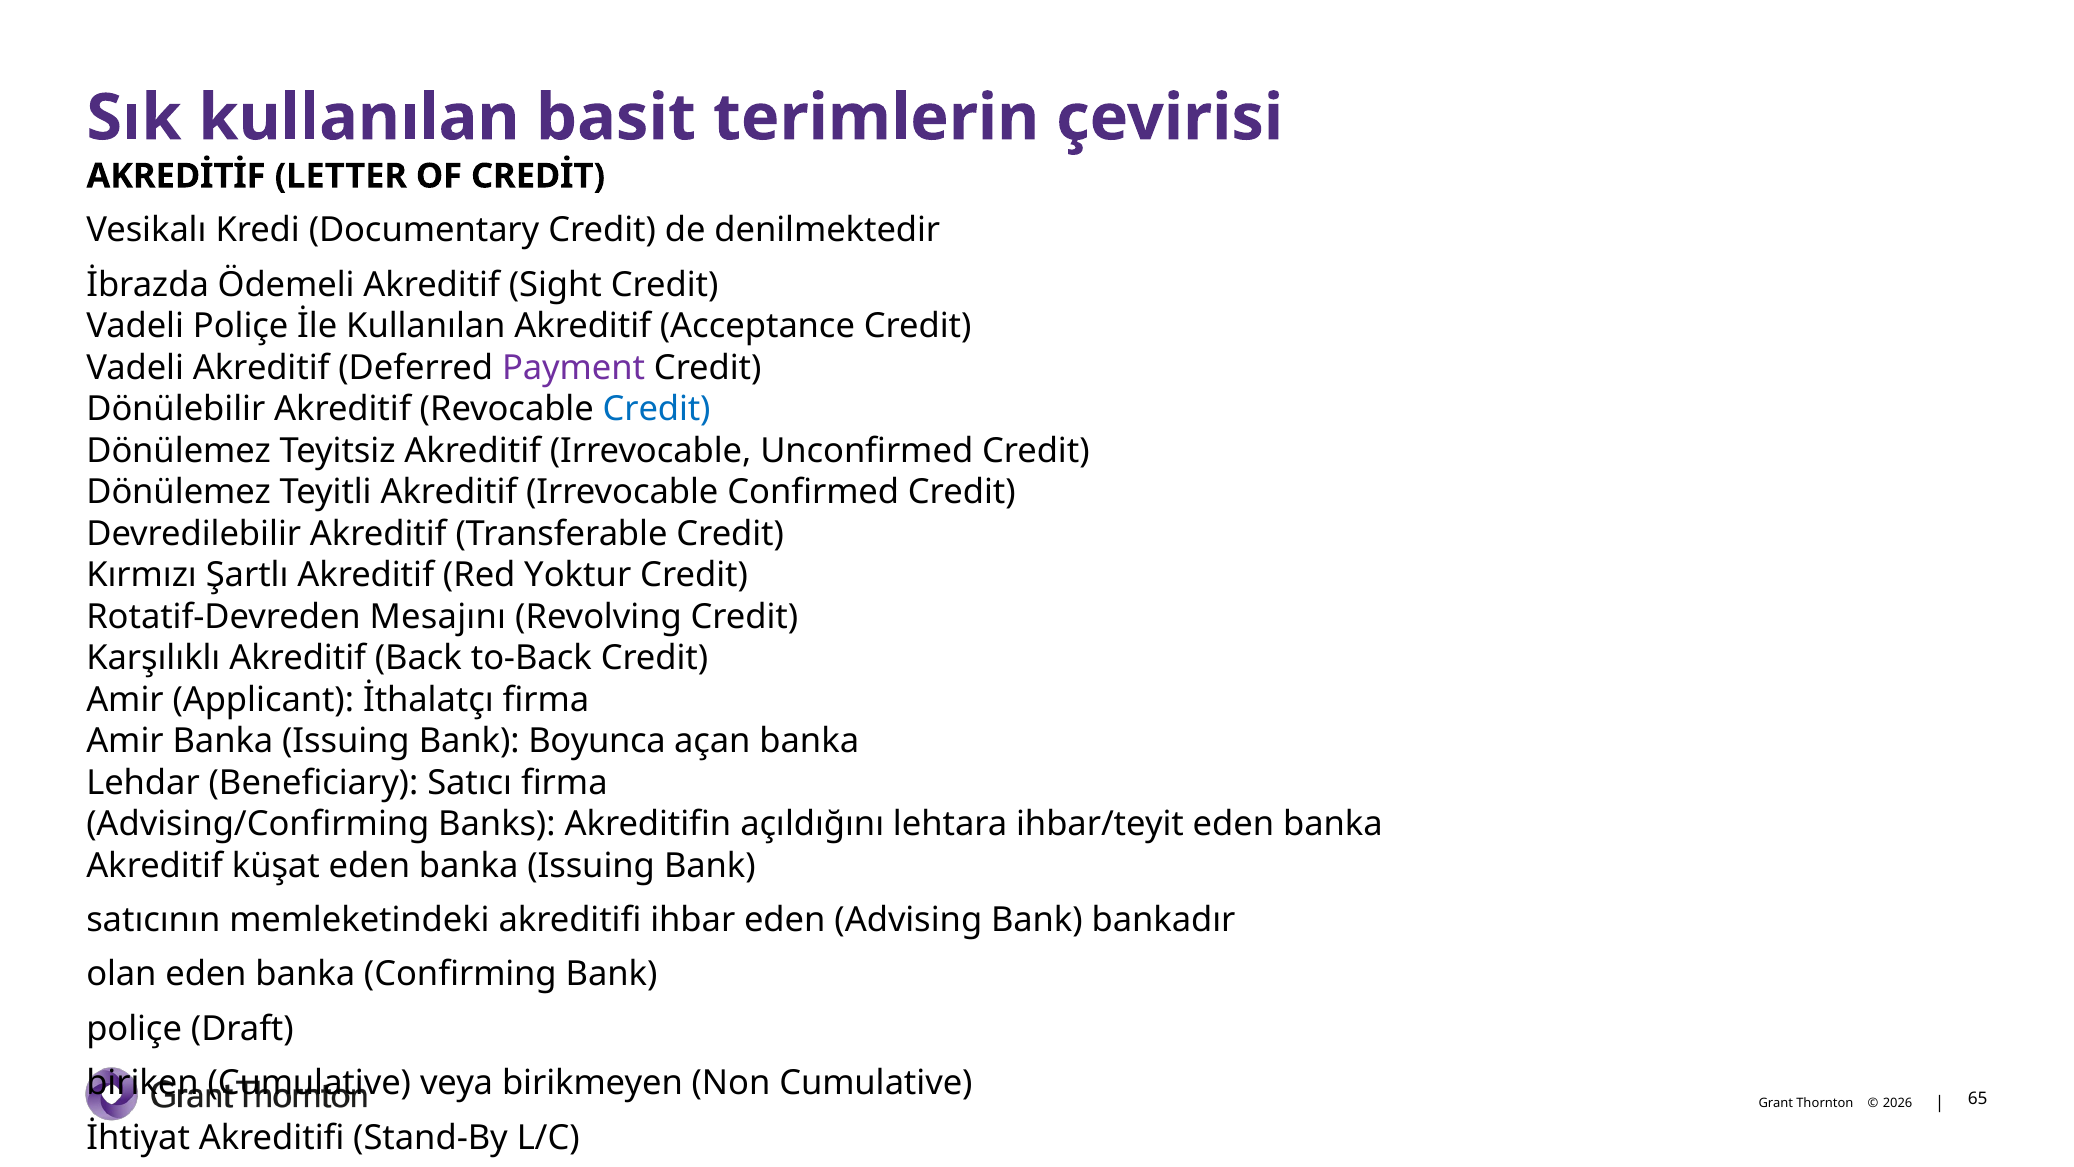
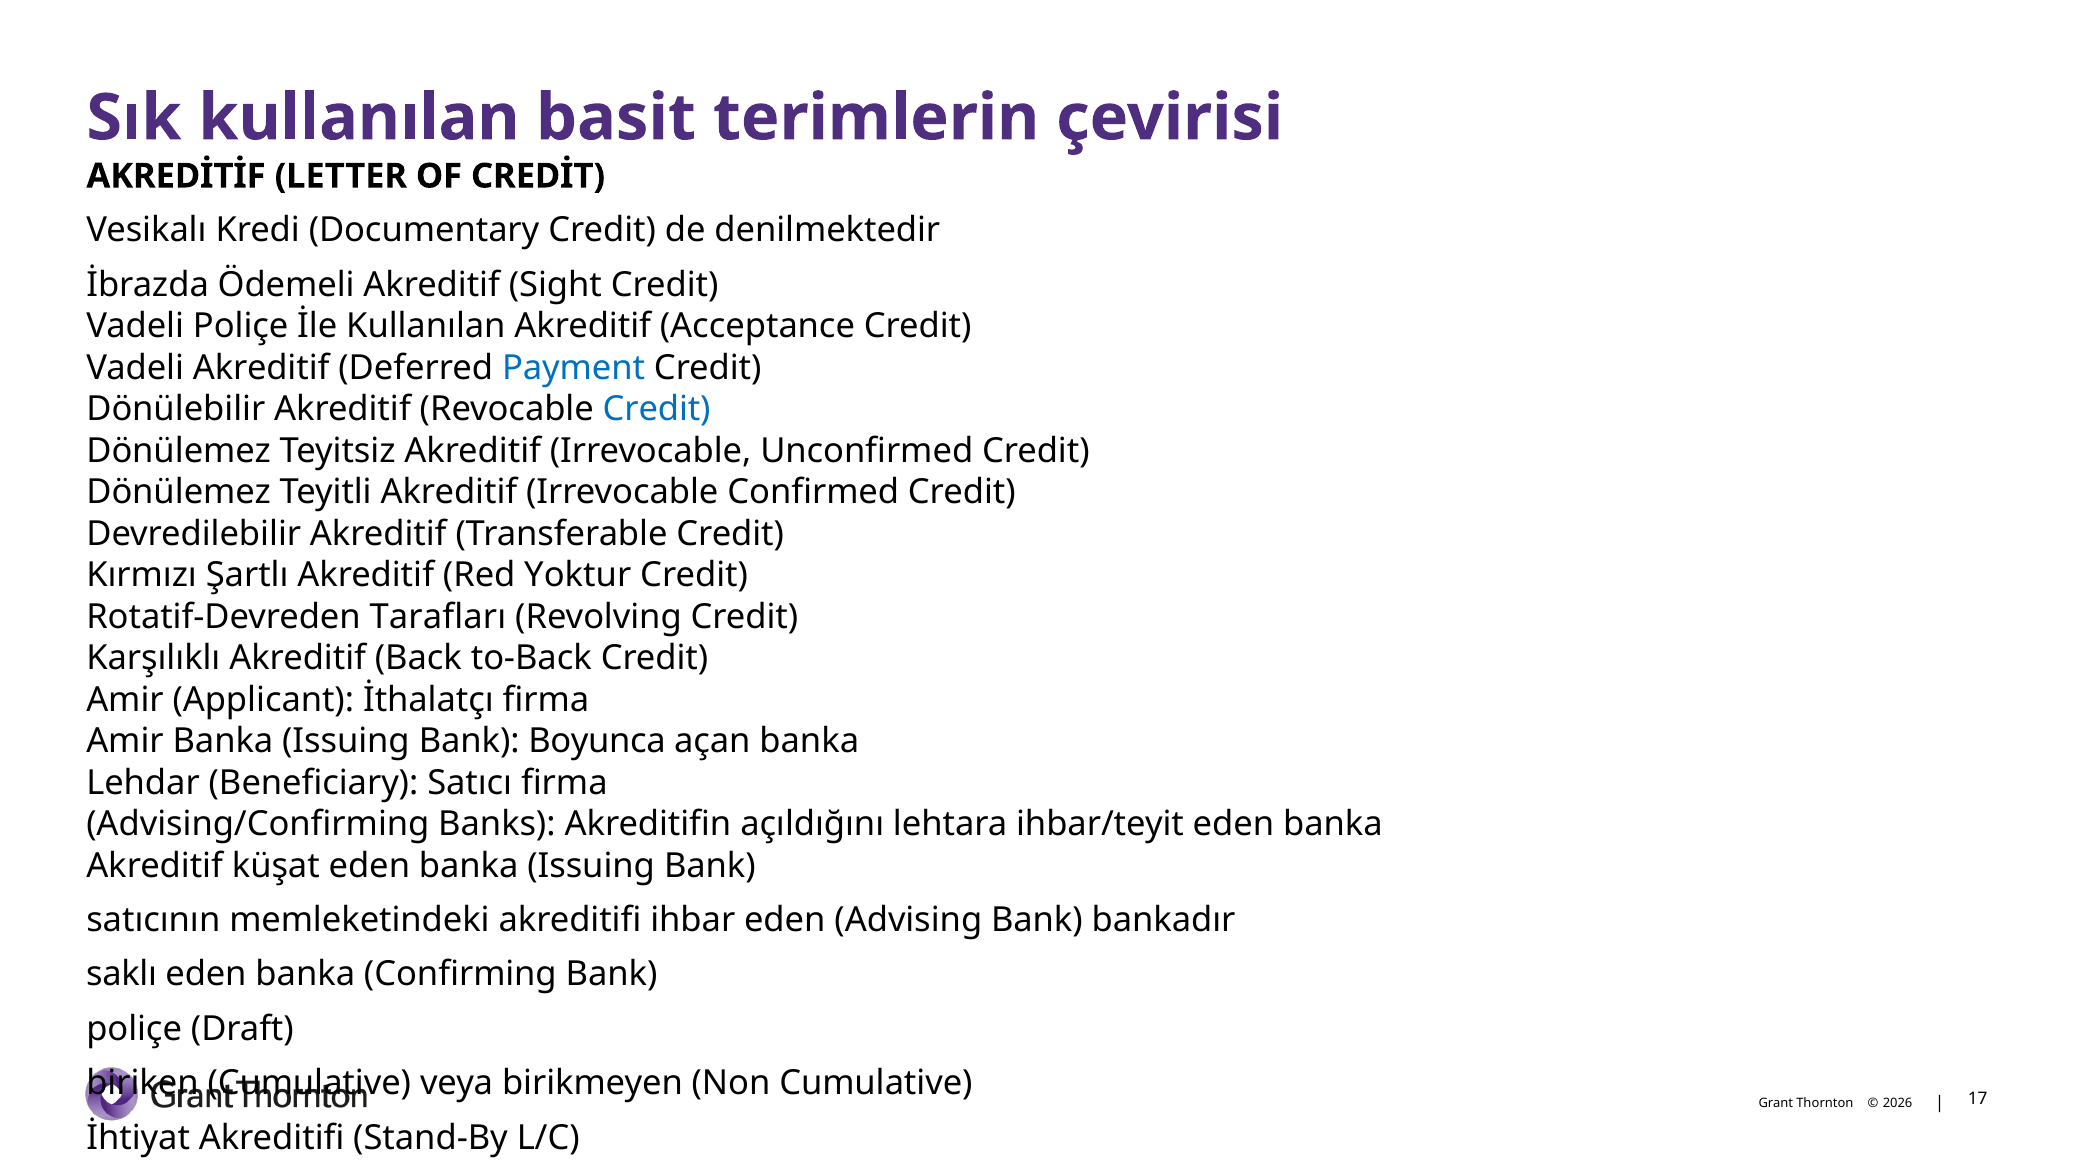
Payment colour: purple -> blue (574, 368)
Mesajını: Mesajını -> Tarafları (438, 617)
olan: olan -> saklı (122, 974)
65: 65 -> 17 (1978, 1099)
